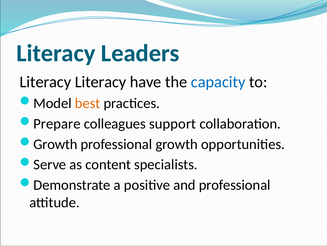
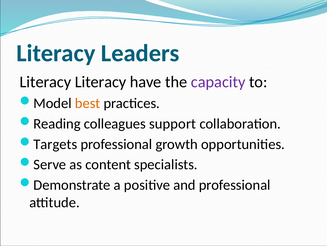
capacity colour: blue -> purple (218, 82)
Prepare: Prepare -> Reading (57, 123)
Growth: Growth -> Targets (55, 144)
